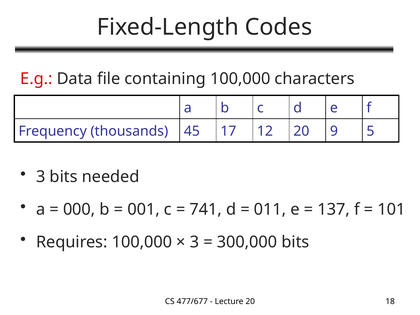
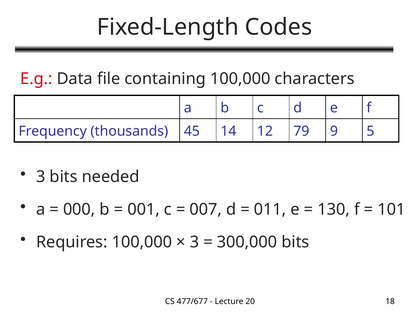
17: 17 -> 14 (228, 131)
12 20: 20 -> 79 (301, 131)
741: 741 -> 007 (206, 209)
137: 137 -> 130 (334, 209)
